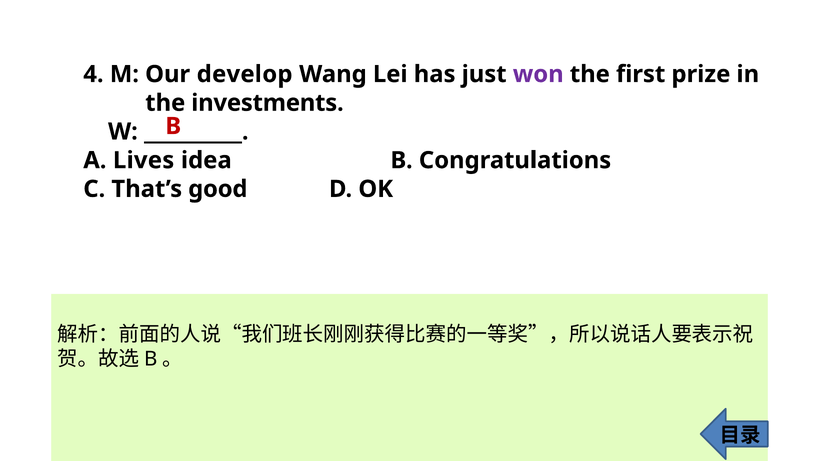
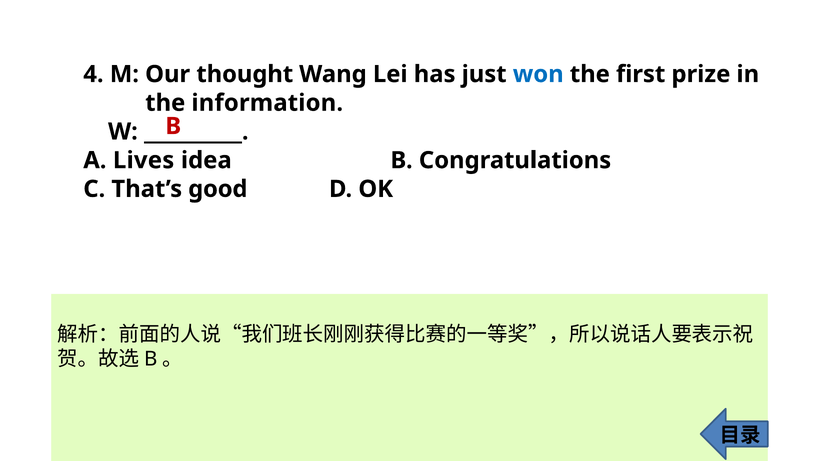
develop: develop -> thought (245, 74)
won colour: purple -> blue (538, 74)
investments: investments -> information (267, 103)
